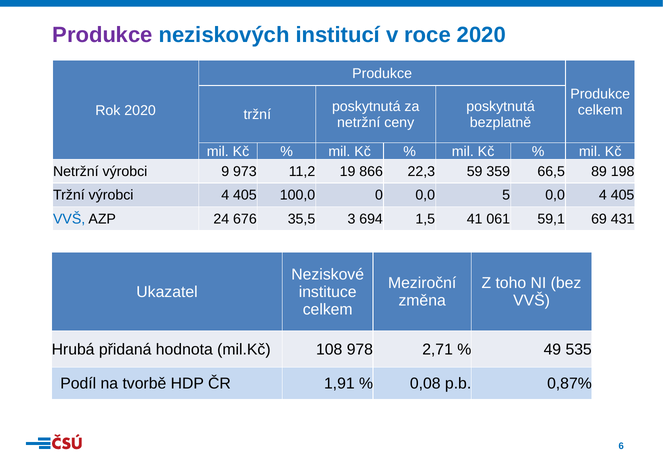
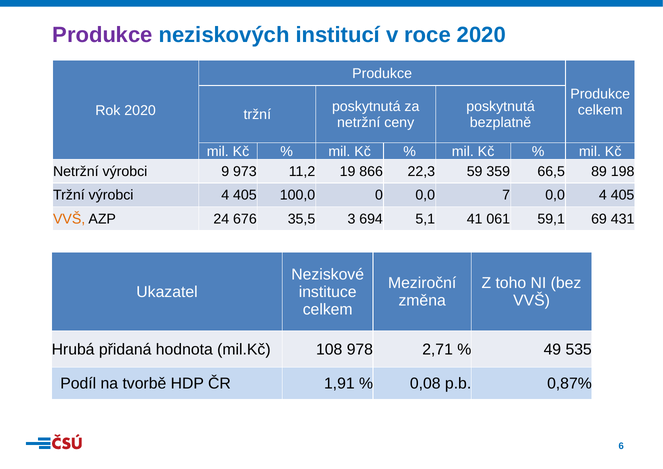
5: 5 -> 7 (506, 195)
VVŠ colour: blue -> orange (69, 219)
1,5: 1,5 -> 5,1 (425, 219)
